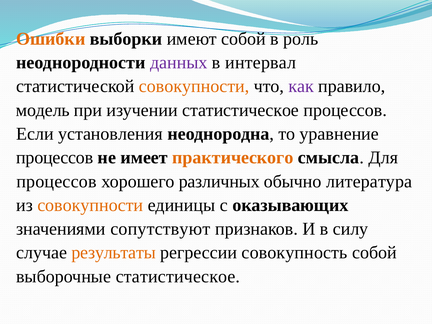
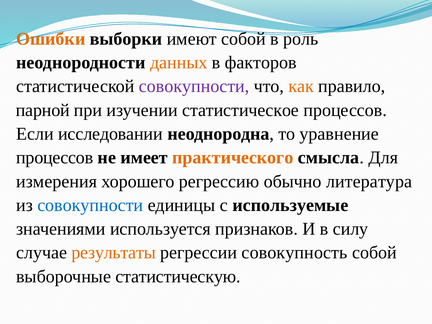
данных colour: purple -> orange (179, 63)
интервал: интервал -> факторов (261, 63)
совокупности colour: orange -> purple (194, 86)
как colour: purple -> orange (301, 86)
модель: модель -> парной (43, 110)
установления: установления -> исследовании (110, 134)
процессов: процессов -> измерения (57, 181)
различных: различных -> регрессию (219, 181)
совокупности colour: orange -> blue (90, 205)
оказывающих: оказывающих -> используемые (290, 205)
сопутствуют: сопутствуют -> используется (160, 229)
выборочные статистическое: статистическое -> статистическую (178, 276)
